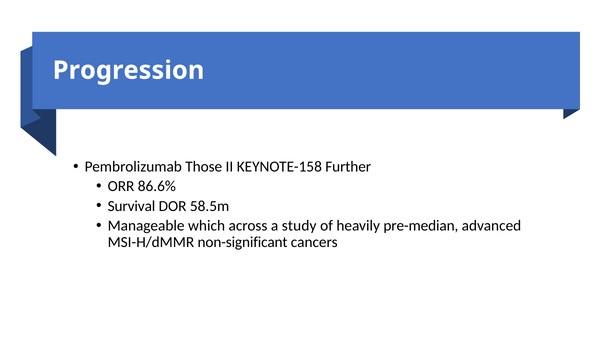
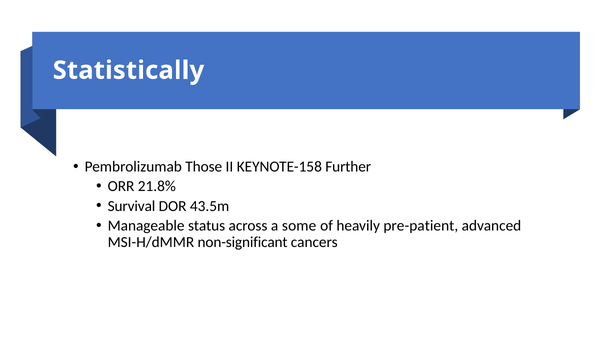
Progression: Progression -> Statistically (128, 70)
86.6%: 86.6% -> 21.8% (157, 186)
58.5m: 58.5m -> 43.5m (210, 206)
which: which -> status (207, 226)
study: study -> some (299, 226)
pre-median: pre-median -> pre-patient (421, 226)
